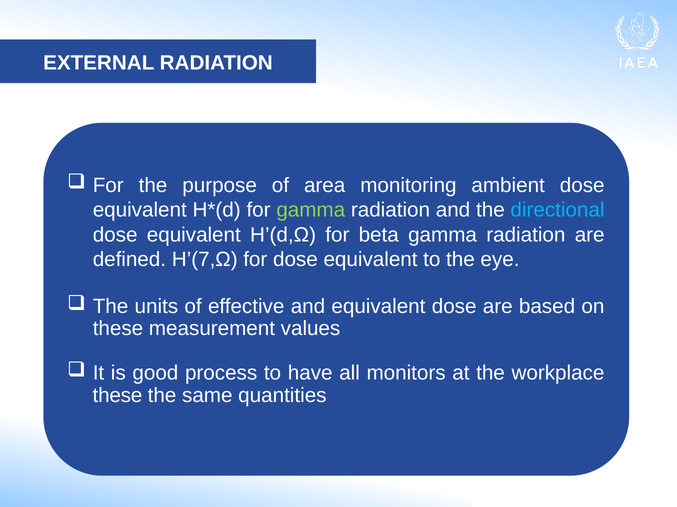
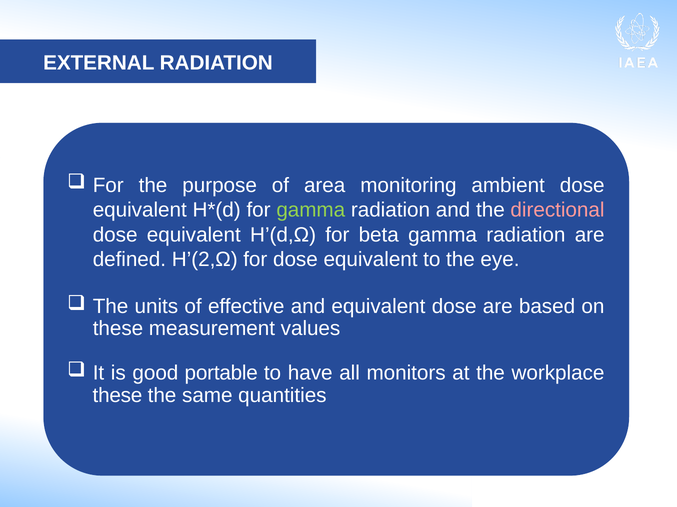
directional colour: light blue -> pink (557, 210)
H’(7,Ω: H’(7,Ω -> H’(2,Ω (205, 260)
process: process -> portable (221, 374)
